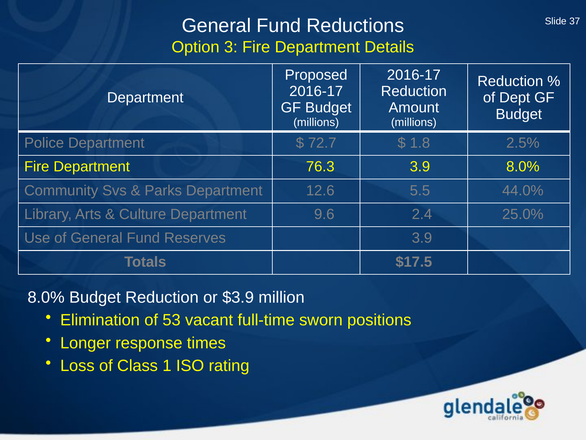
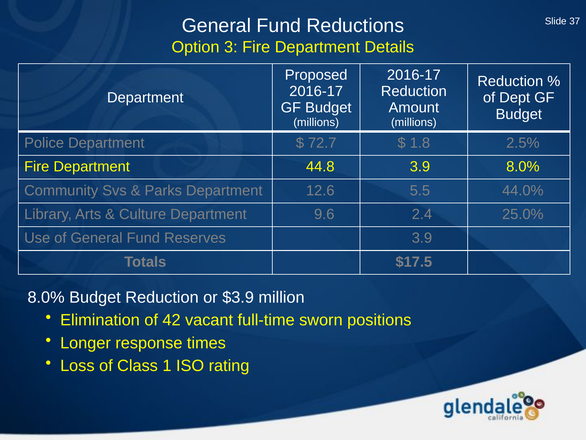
76.3: 76.3 -> 44.8 (320, 167)
53: 53 -> 42 (172, 320)
